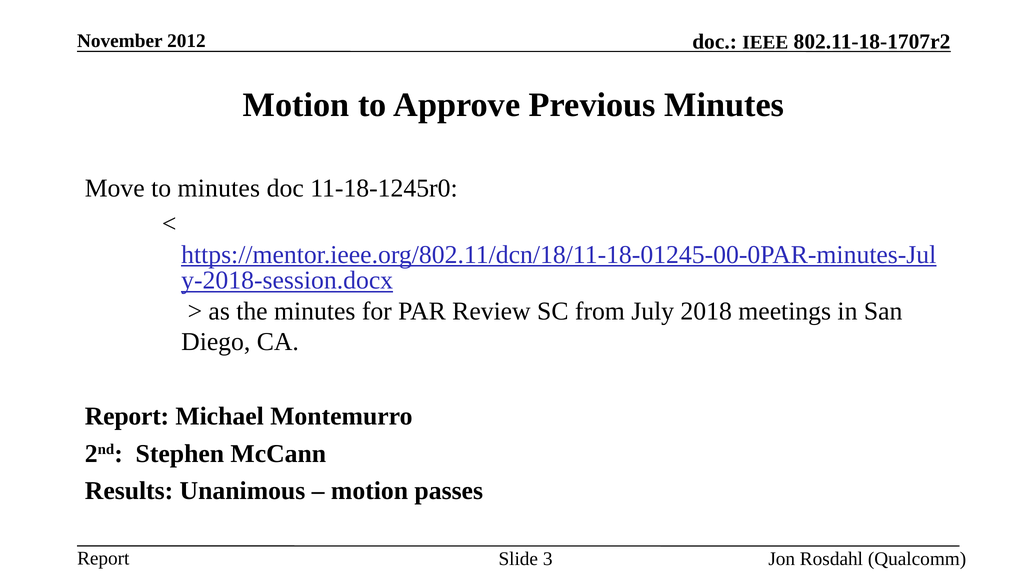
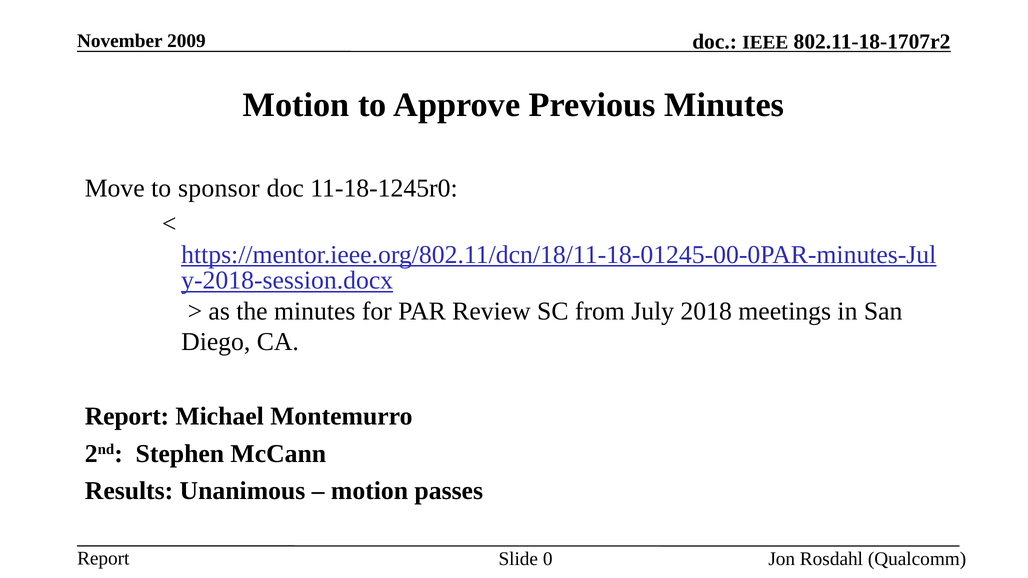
2012: 2012 -> 2009 (186, 41)
to minutes: minutes -> sponsor (219, 188)
3: 3 -> 0 (548, 559)
